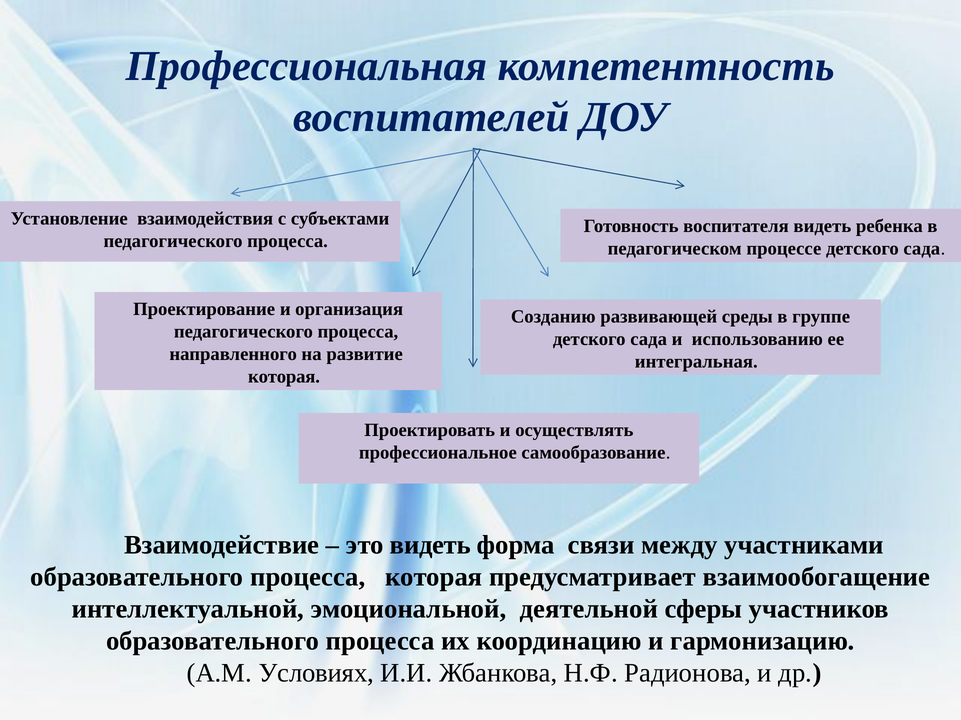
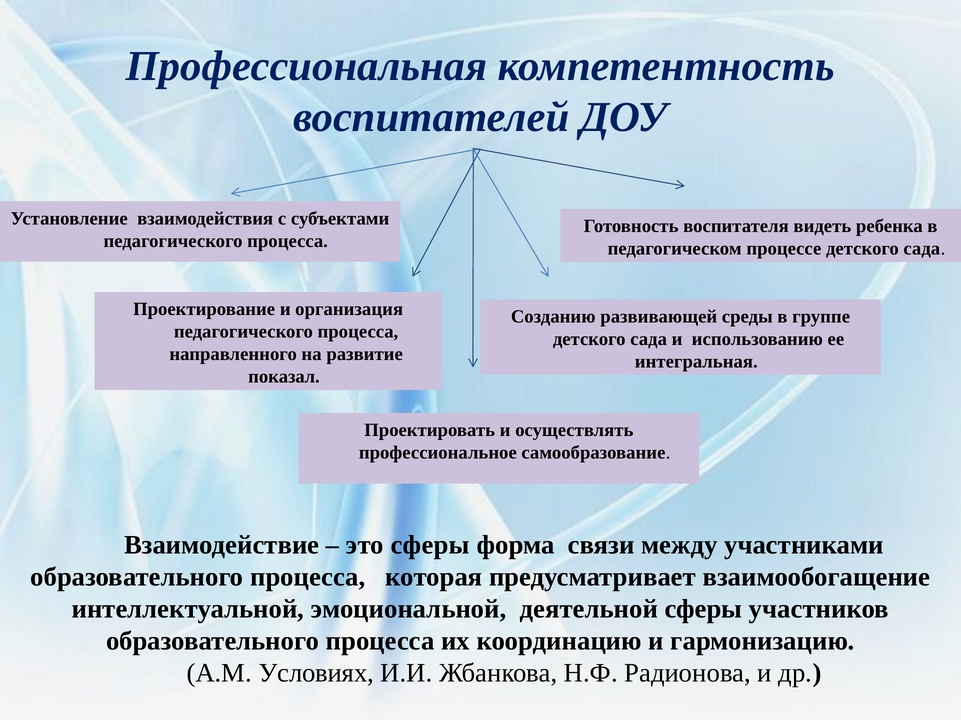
которая: которая -> показал (284, 377)
это видеть: видеть -> сферы (430, 545)
